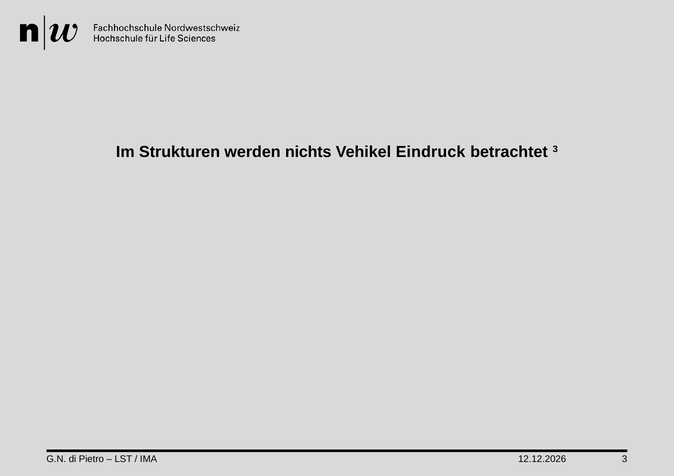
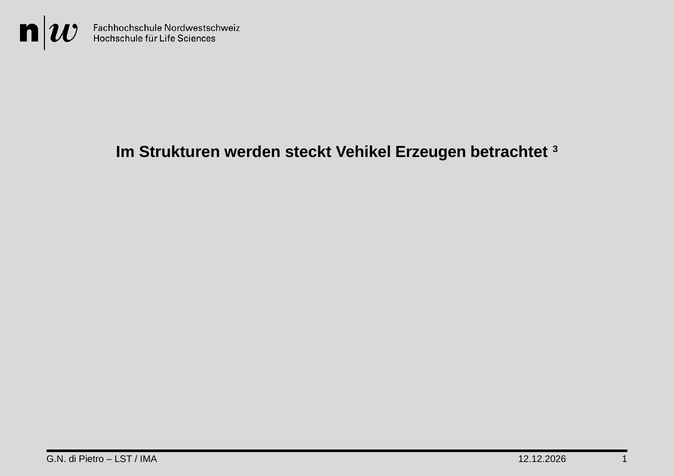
nichts: nichts -> steckt (308, 152)
Eindruck: Eindruck -> Erzeugen (431, 152)
IMA 3: 3 -> 1 (625, 460)
